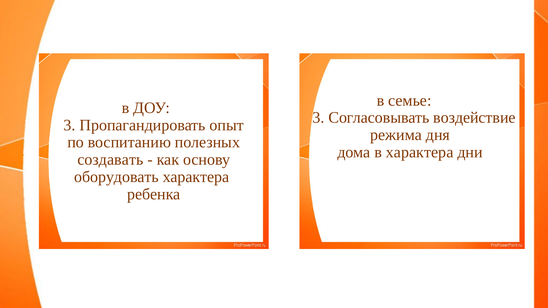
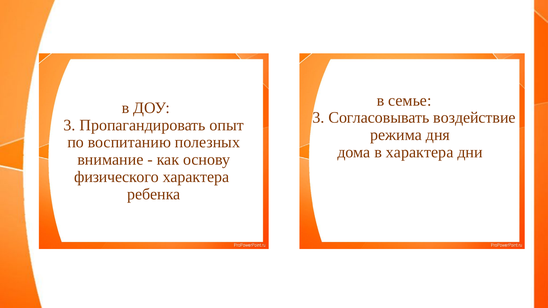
создавать: создавать -> внимание (110, 160)
оборудовать: оборудовать -> физического (117, 177)
